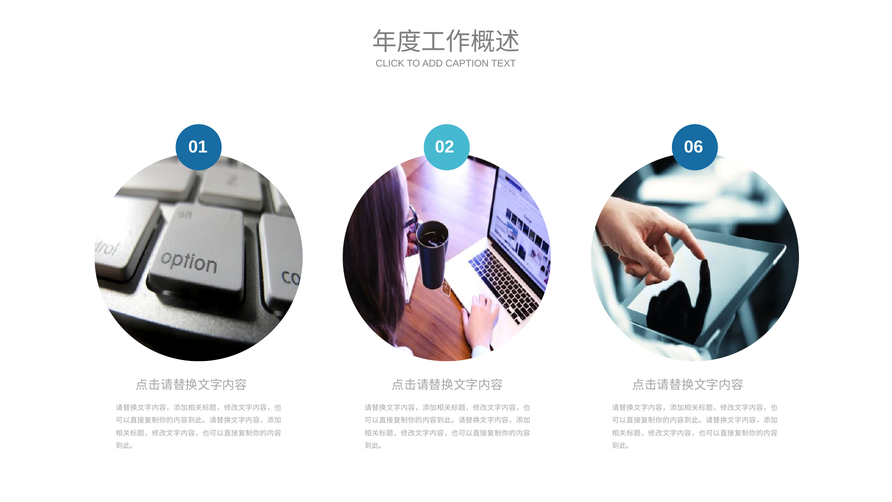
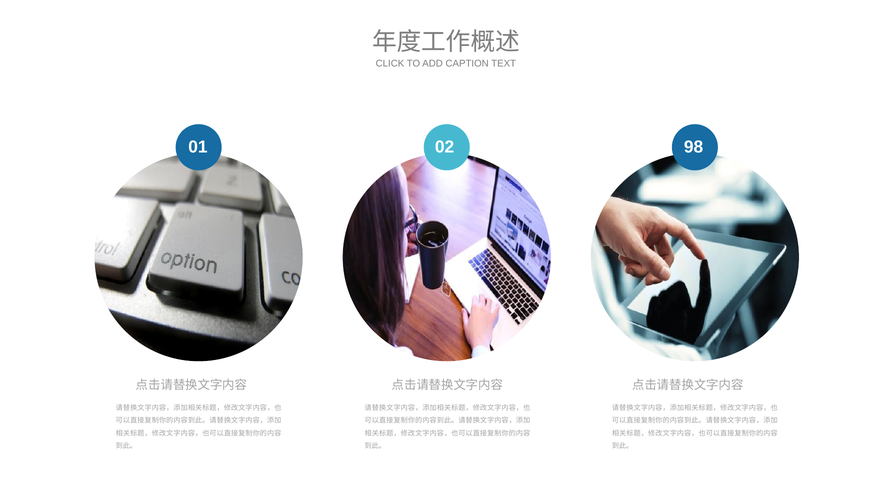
06: 06 -> 98 (694, 147)
